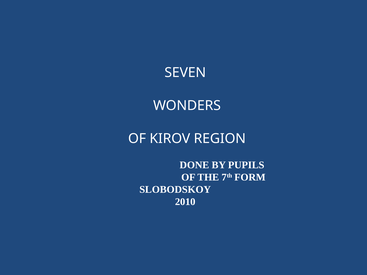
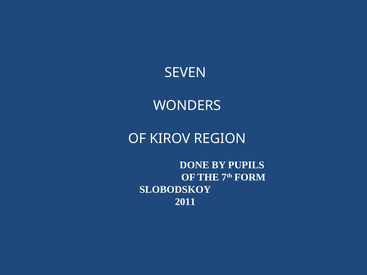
2010: 2010 -> 2011 (185, 202)
